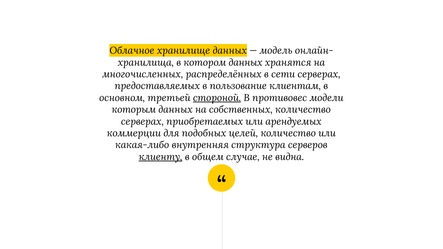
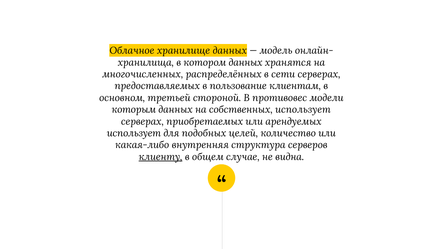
стороной underline: present -> none (217, 98)
собственных количество: количество -> использует (303, 110)
коммерции: коммерции -> использует (134, 133)
